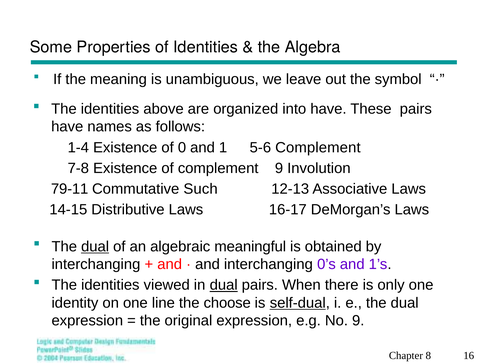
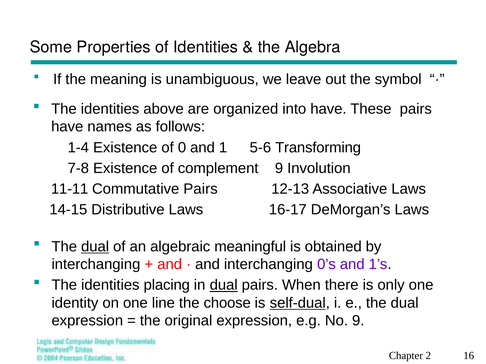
5-6 Complement: Complement -> Transforming (318, 148)
79-11: 79-11 -> 11-11 (70, 189)
Commutative Such: Such -> Pairs (201, 189)
viewed: viewed -> placing (167, 285)
8: 8 -> 2 (428, 356)
